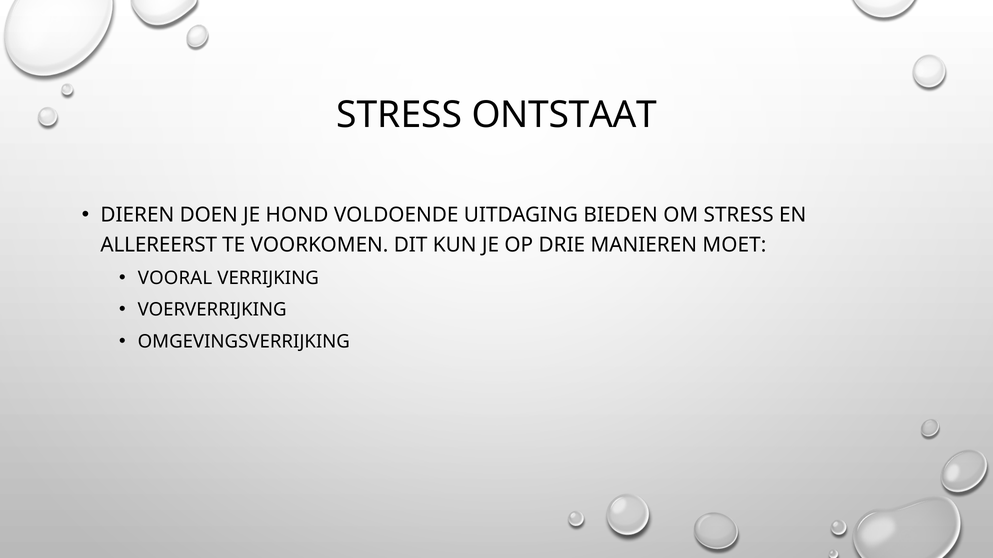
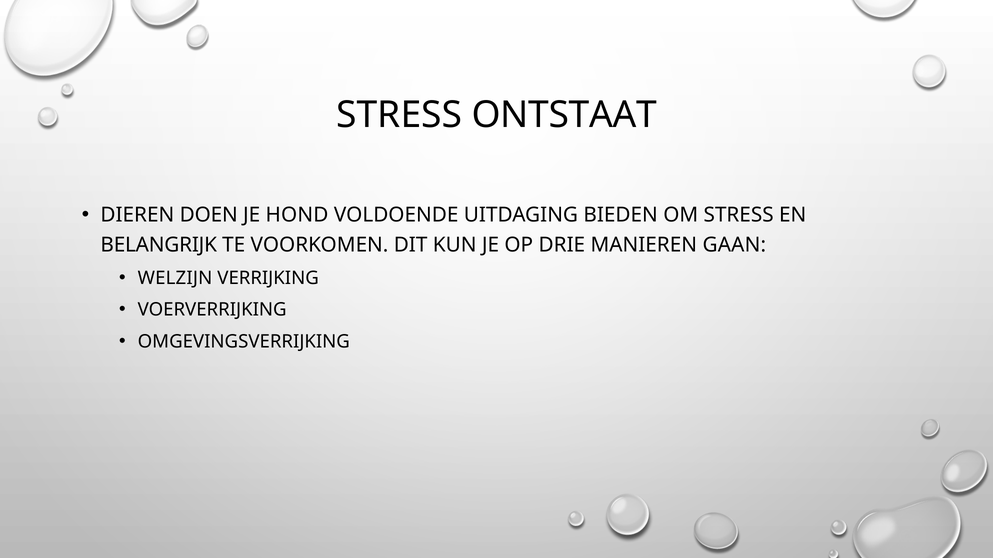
ALLEREERST: ALLEREERST -> BELANGRIJK (159, 245)
MOET: MOET -> GAAN (734, 245)
VOORAL: VOORAL -> WELZIJN (175, 278)
